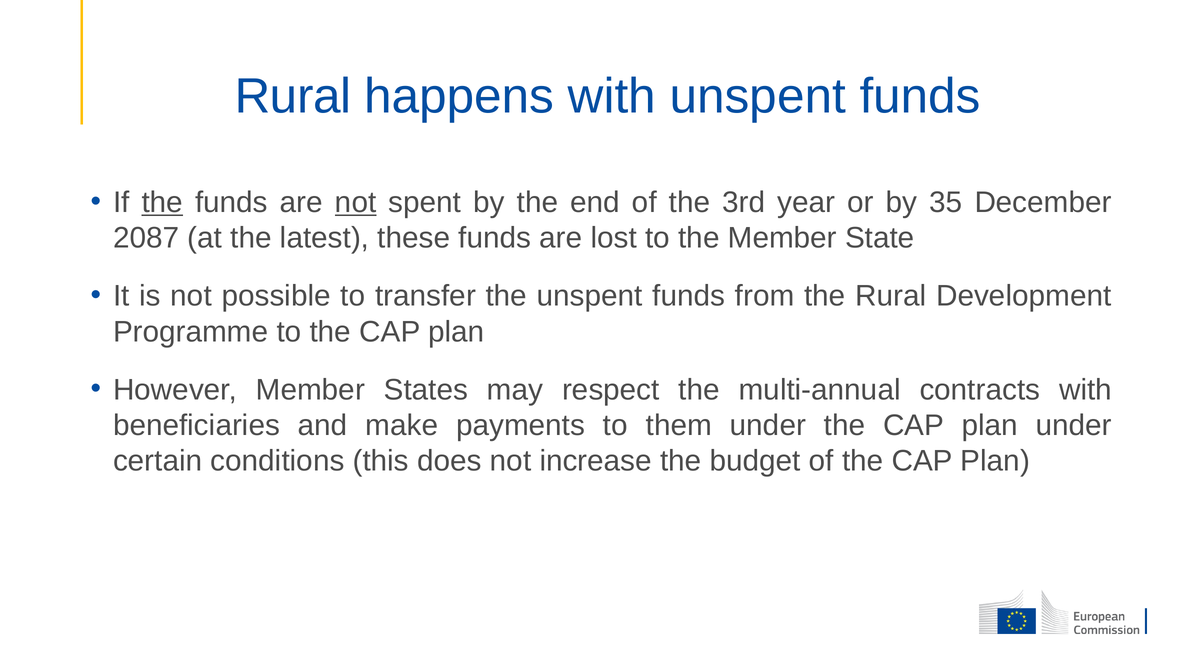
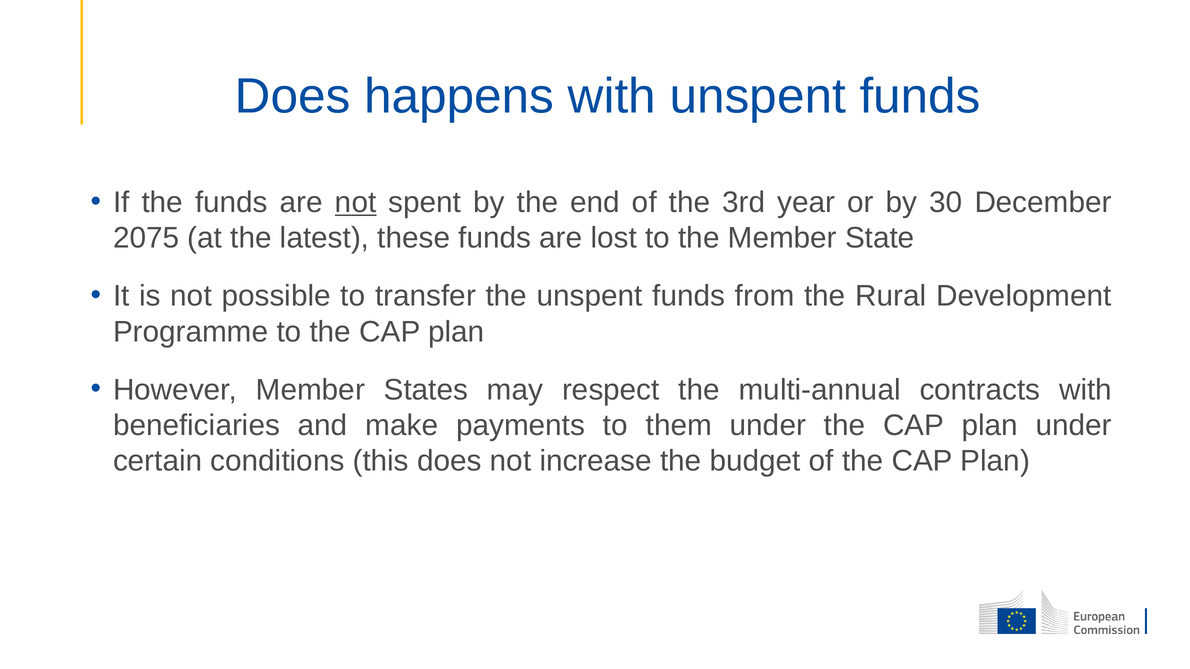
Rural: Rural -> Does (293, 96)
the underline: present -> none (162, 203)
35: 35 -> 30 (946, 203)
2087: 2087 -> 2075 (146, 238)
